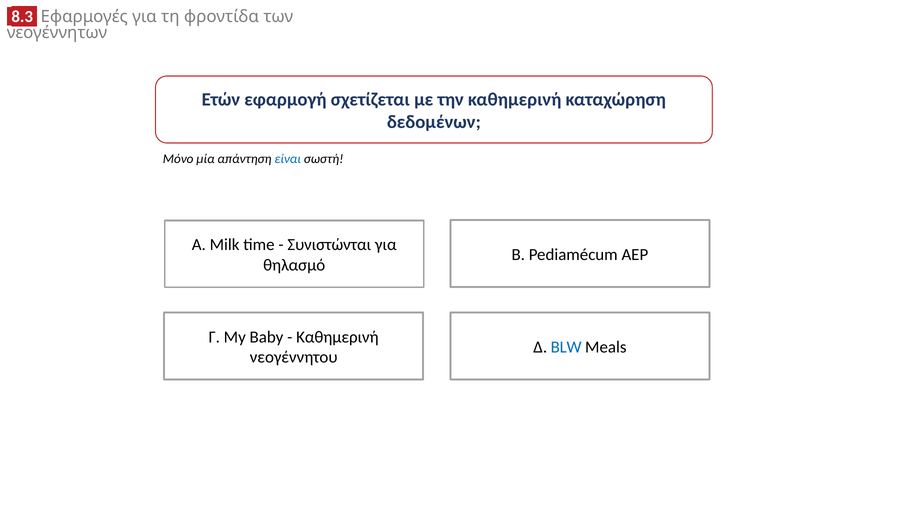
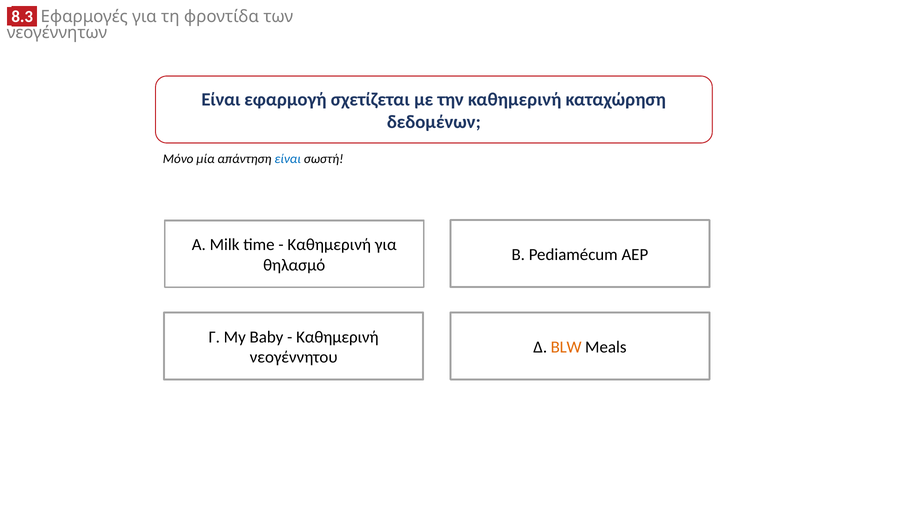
Ετών: Ετών -> Είναι (221, 99)
Συνιστώνται: Συνιστώνται -> Καθημερινή (329, 245)
BLW colour: blue -> orange (566, 347)
